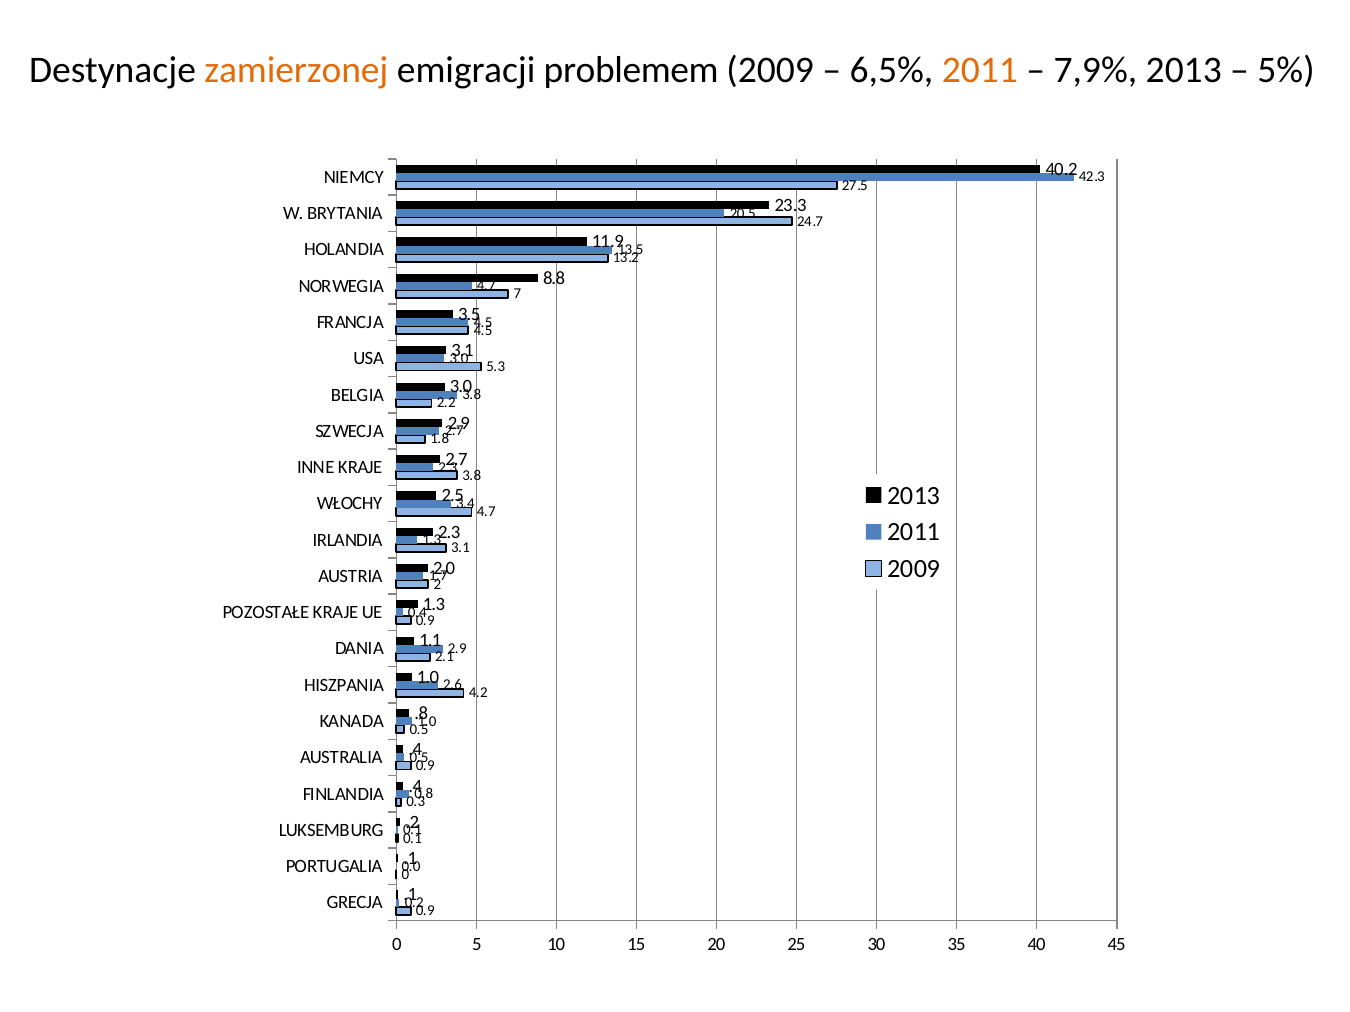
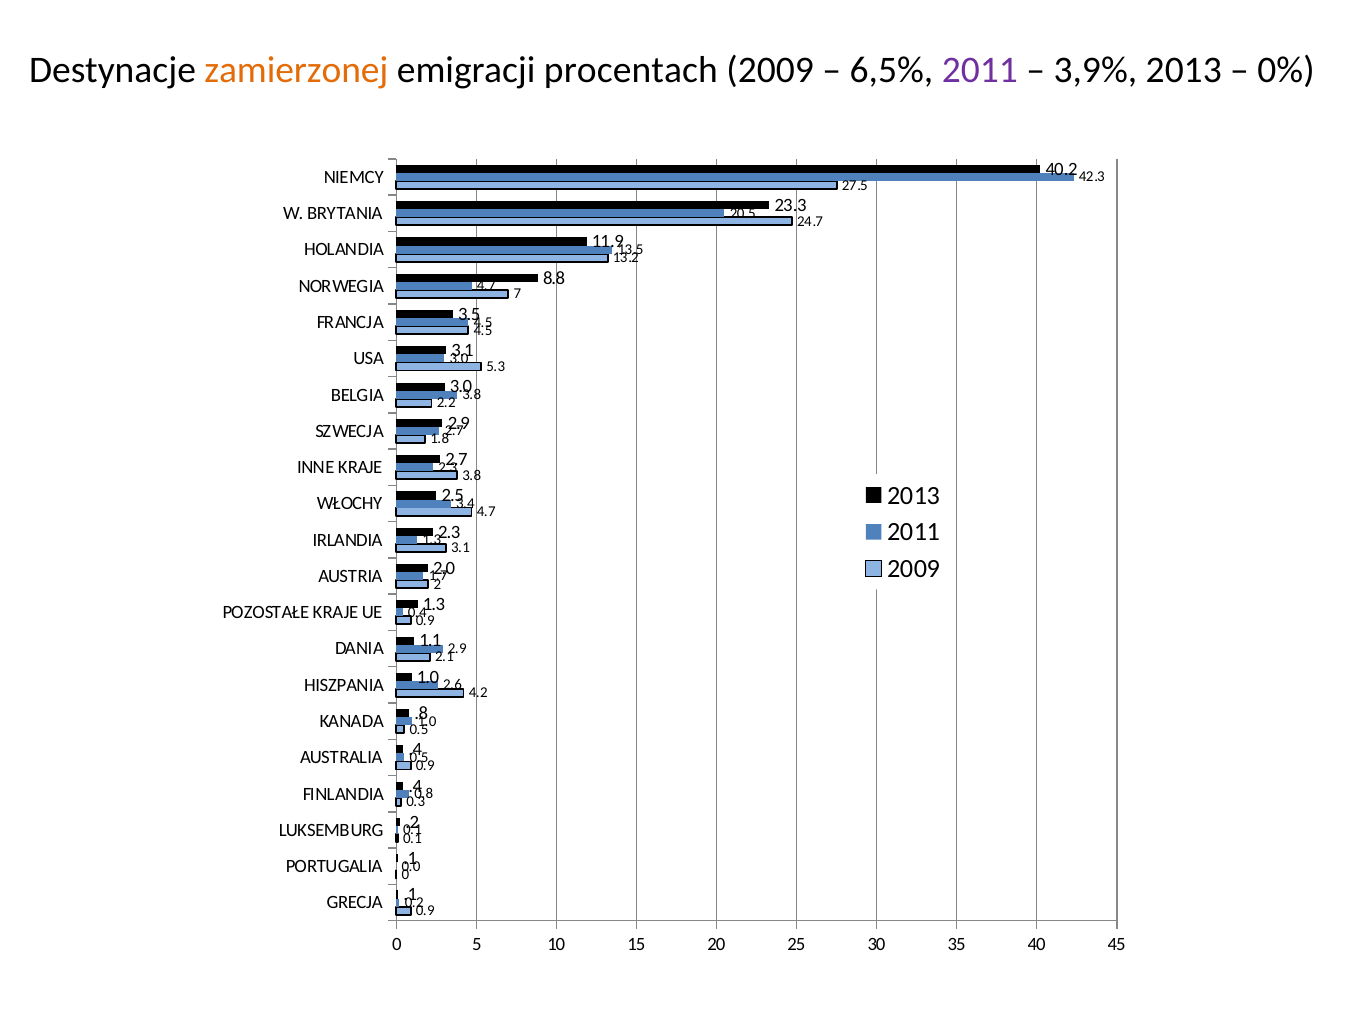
problemem: problemem -> procentach (631, 70)
2011 colour: orange -> purple (980, 70)
7,9%: 7,9% -> 3,9% (1095, 70)
5%: 5% -> 0% (1286, 70)
